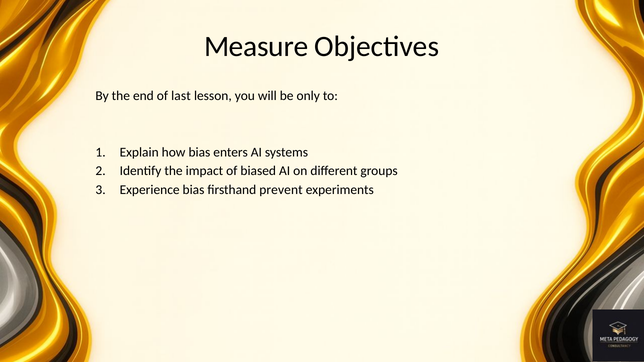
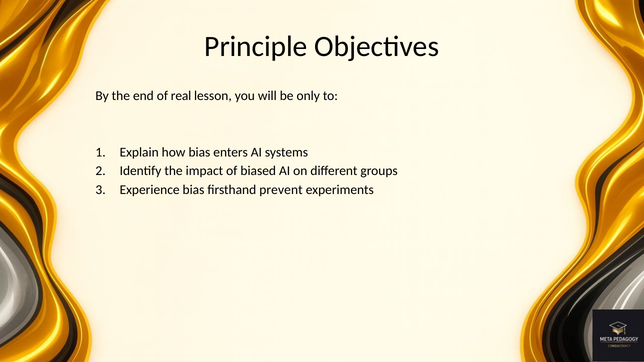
Measure: Measure -> Principle (256, 47)
last: last -> real (181, 96)
